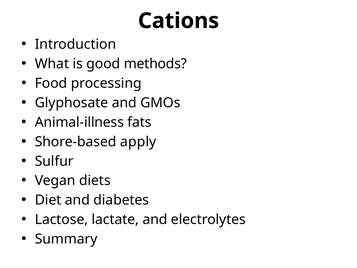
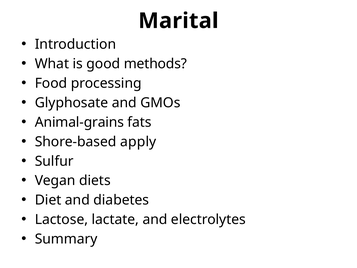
Cations: Cations -> Marital (178, 21)
Animal-illness: Animal-illness -> Animal-grains (79, 122)
